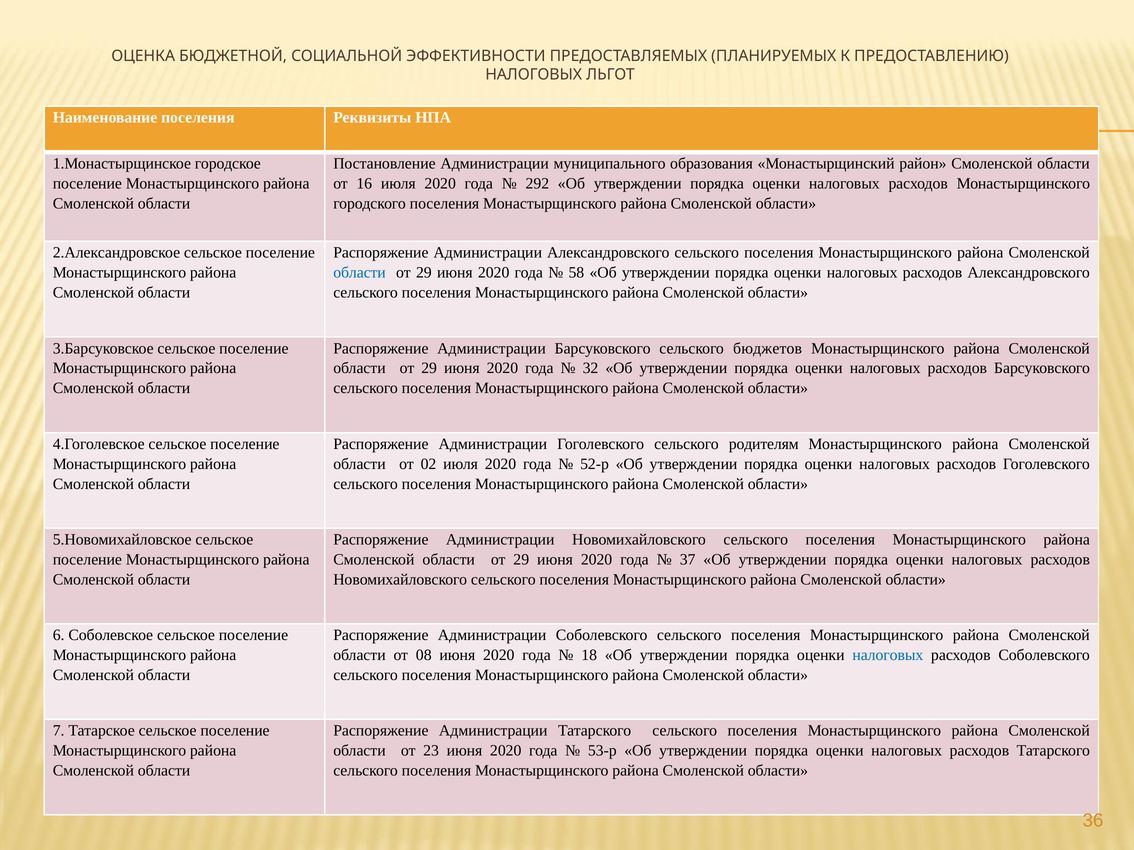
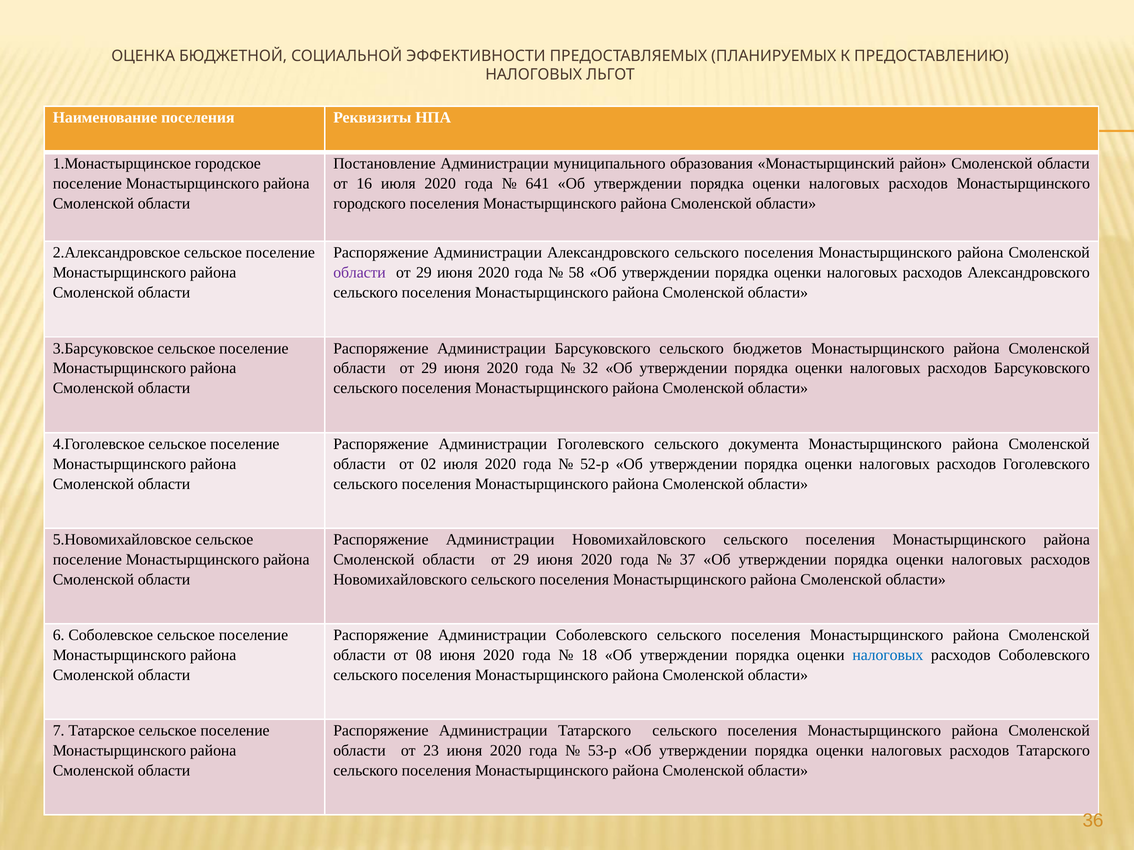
292: 292 -> 641 (537, 184)
области colour: blue -> purple (360, 273)
родителям: родителям -> документа (764, 444)
